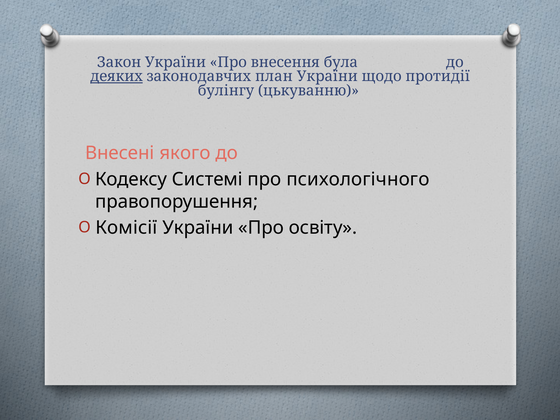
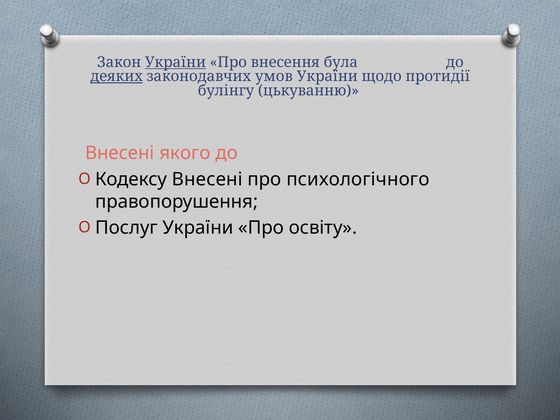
України underline: none -> present (175, 62)
план: план -> умов (274, 76)
Кодексу Системі: Системі -> Внесені (207, 179)
Комісії: Комісії -> Послуг (126, 228)
